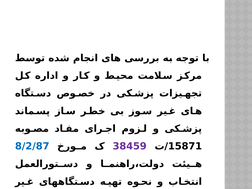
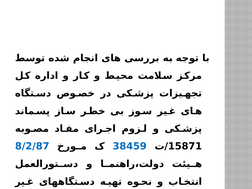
38459 colour: purple -> blue (130, 146)
